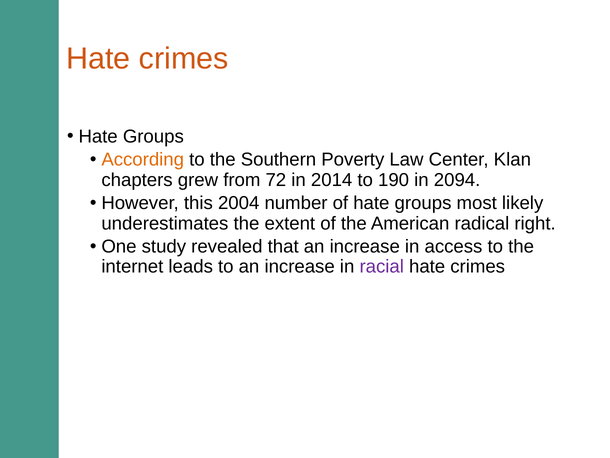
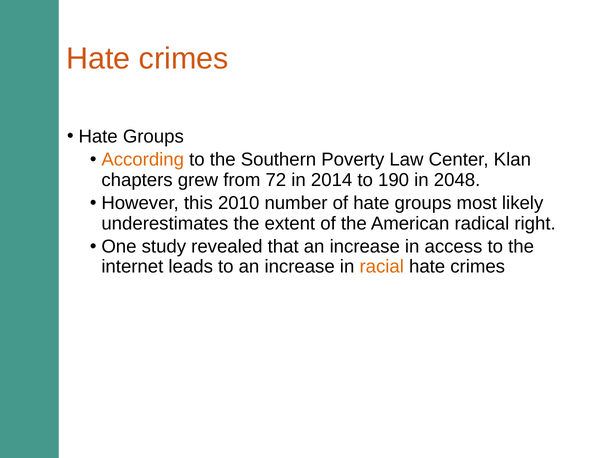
2094: 2094 -> 2048 (457, 180)
2004: 2004 -> 2010 (239, 203)
racial colour: purple -> orange (382, 267)
